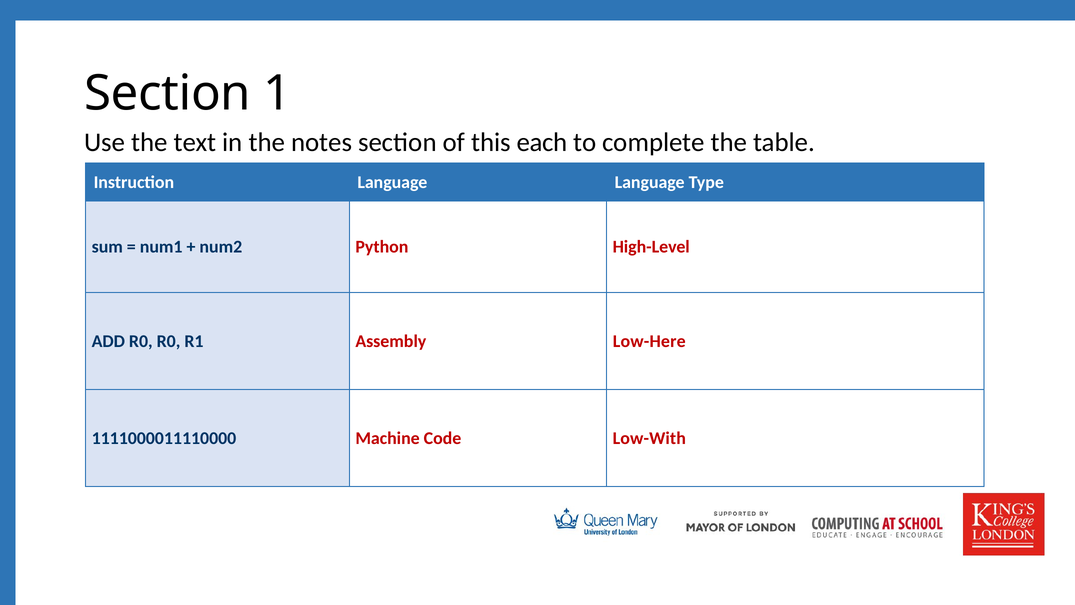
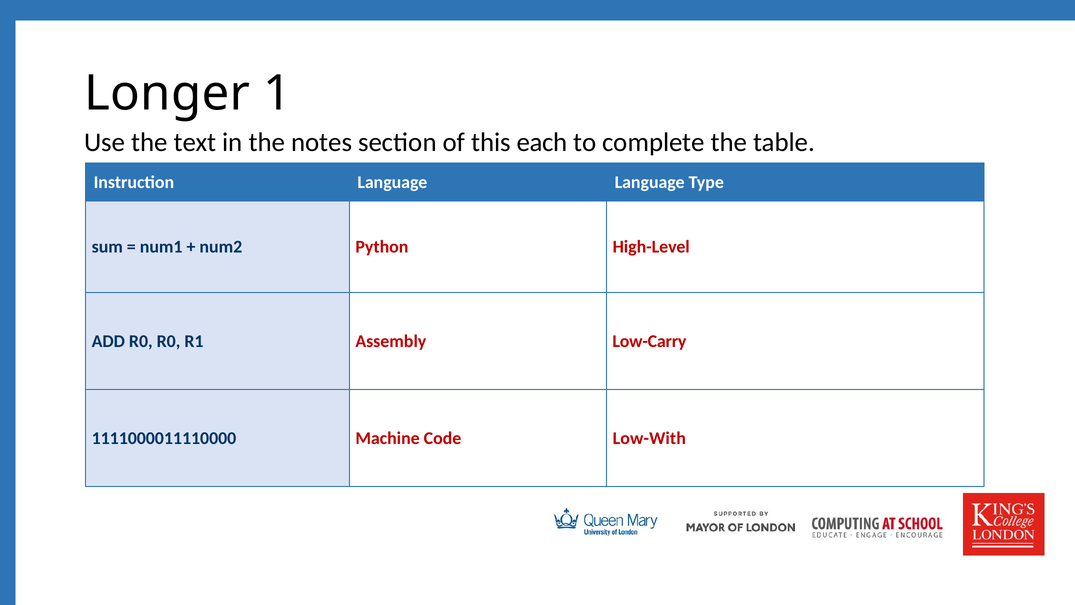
Section: Section -> Longer (167, 94)
Low-Here: Low-Here -> Low-Carry (649, 341)
